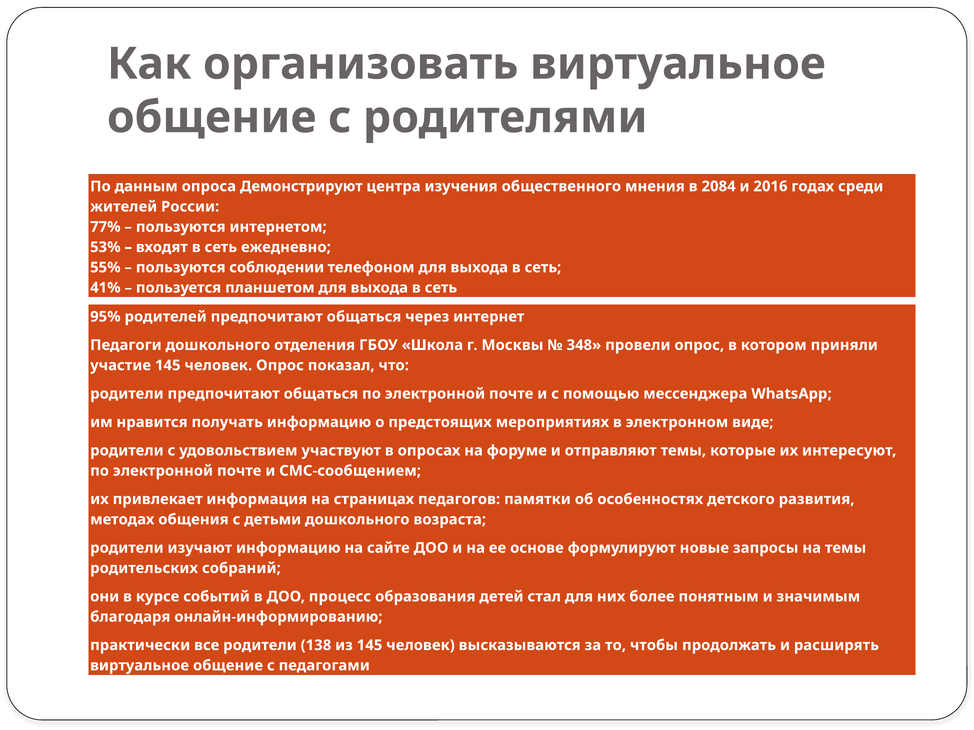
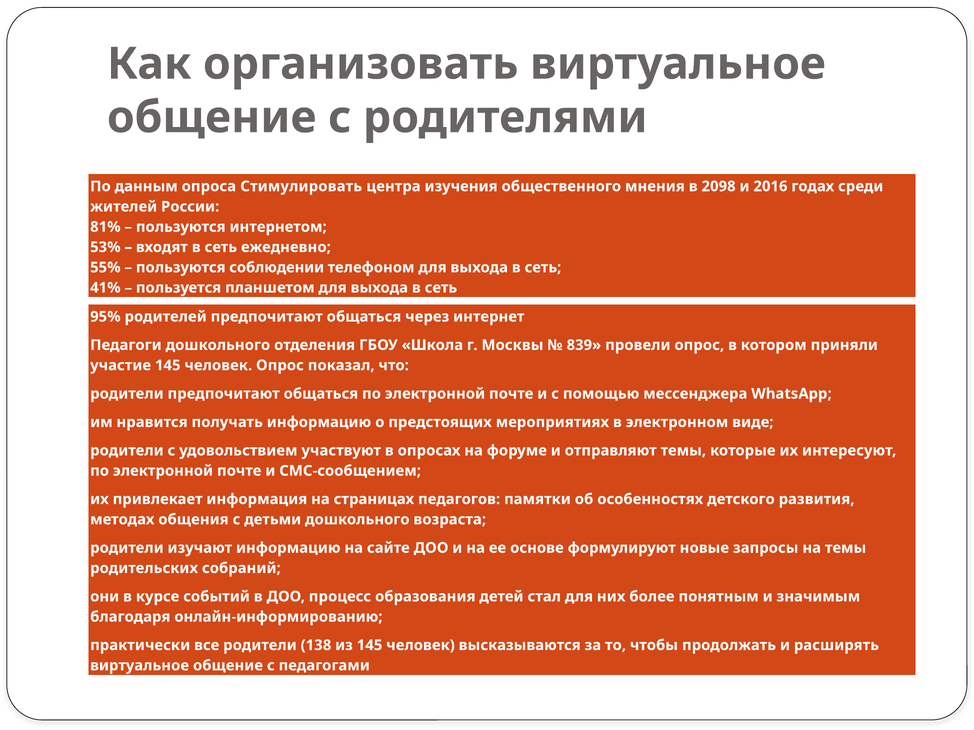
Демонстрируют: Демонстрируют -> Стимулировать (301, 186)
2084: 2084 -> 2098 (719, 186)
77%: 77% -> 81% (105, 227)
348: 348 -> 839 (584, 345)
